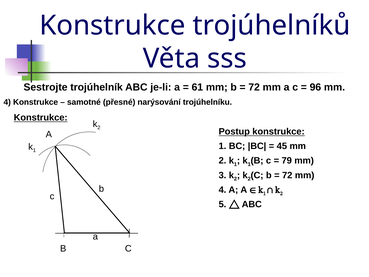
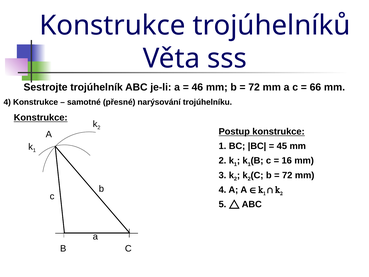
61: 61 -> 46 (197, 87)
96: 96 -> 66 (315, 87)
79: 79 -> 16 (287, 161)
